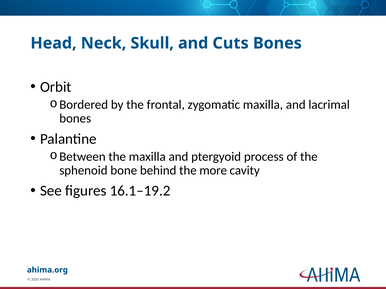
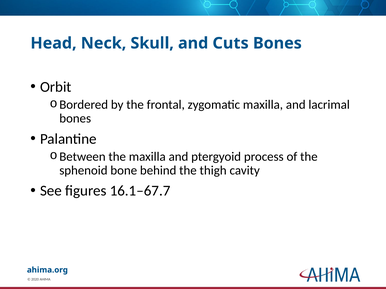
more: more -> thigh (213, 171)
16.1–19.2: 16.1–19.2 -> 16.1–67.7 (140, 191)
